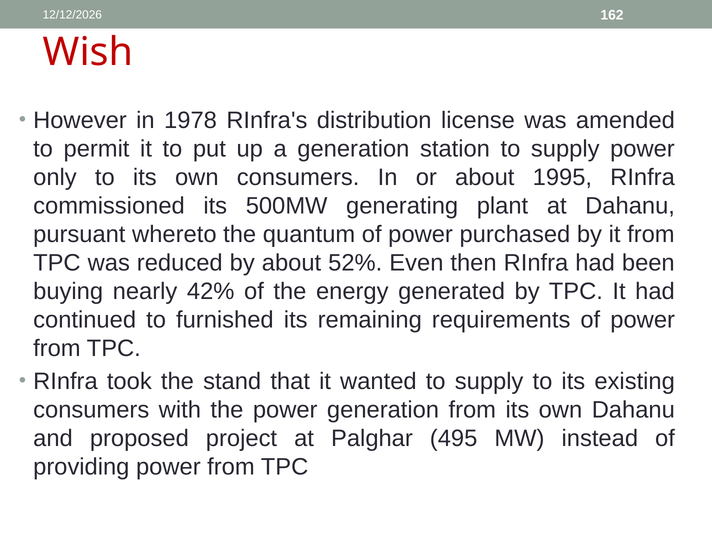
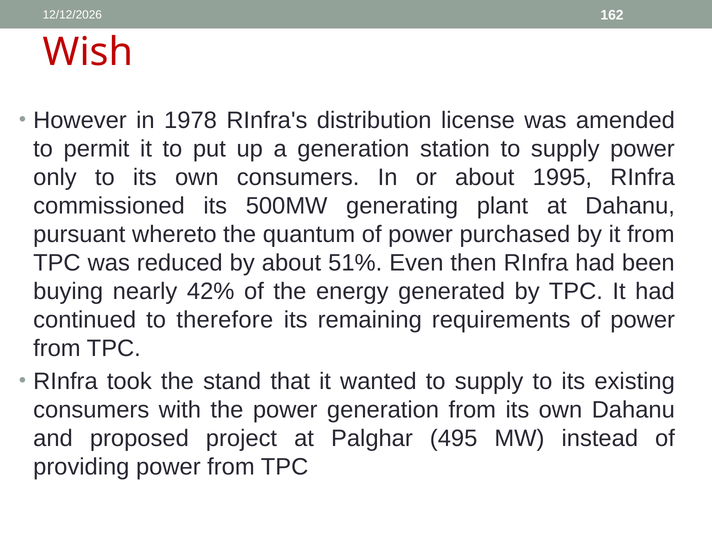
52%: 52% -> 51% (355, 263)
furnished: furnished -> therefore (225, 320)
